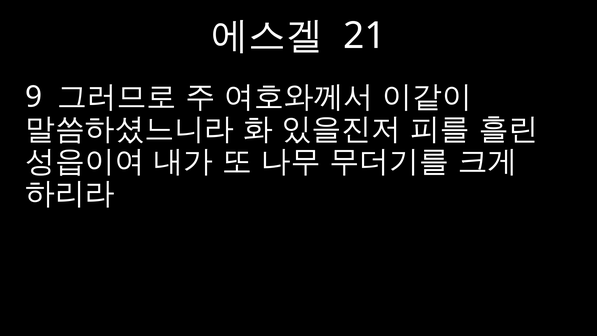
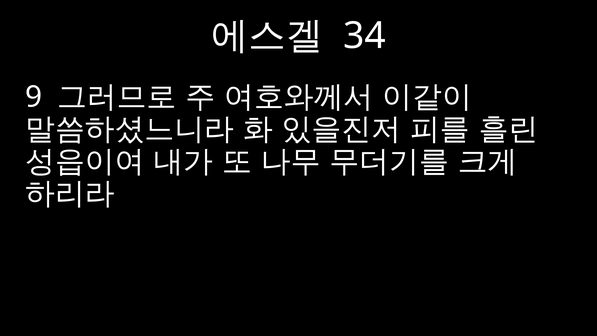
21: 21 -> 34 (365, 36)
